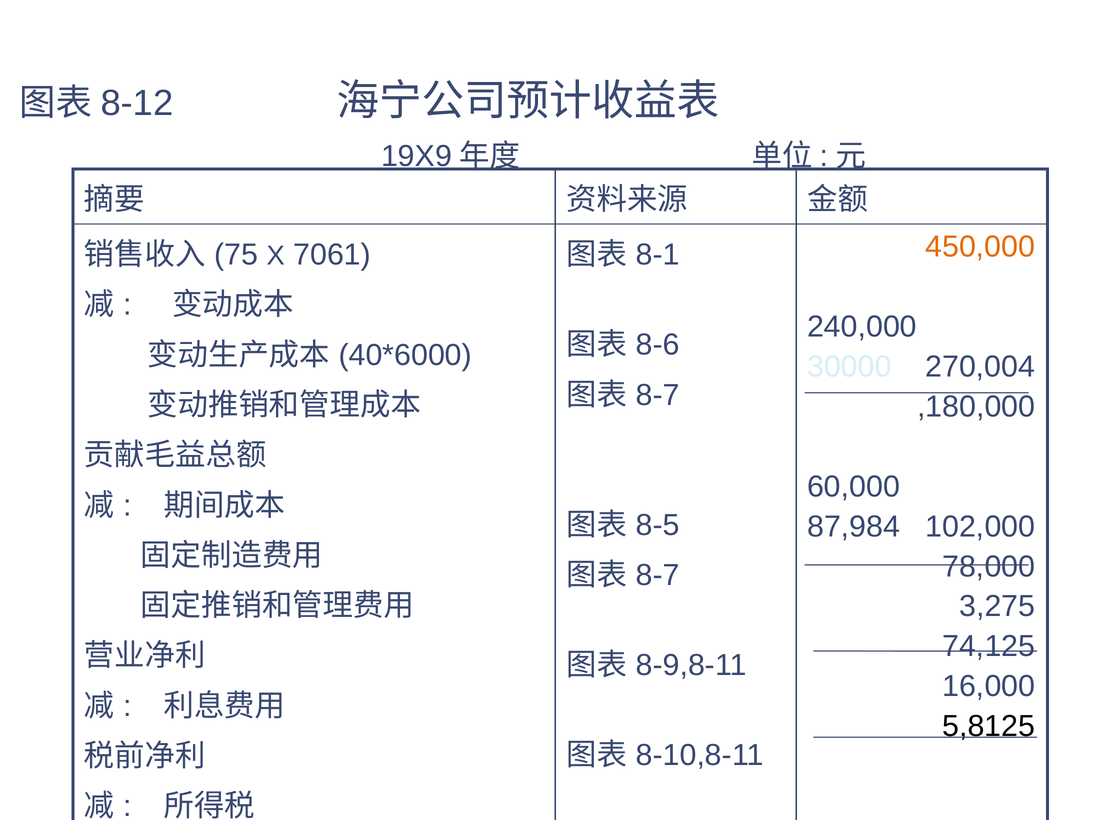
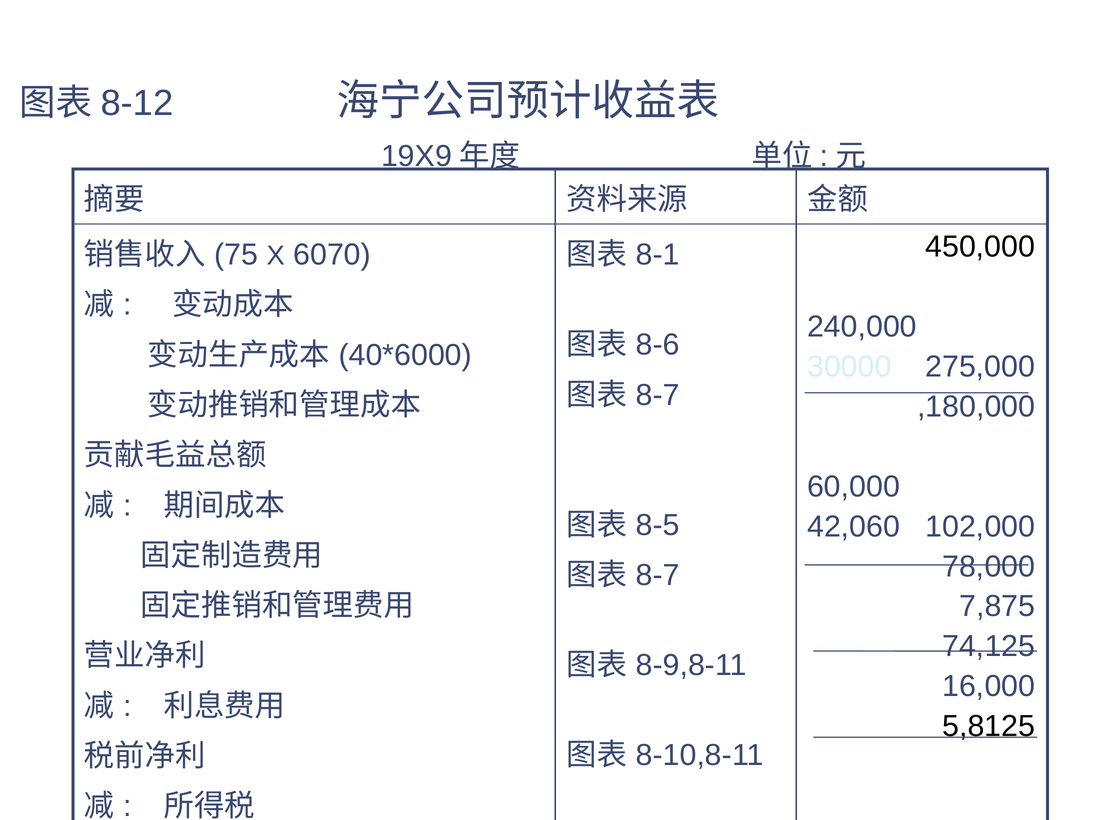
450,000 colour: orange -> black (980, 247)
7061: 7061 -> 6070 (332, 255)
270,004: 270,004 -> 275,000 (980, 367)
87,984: 87,984 -> 42,060 (854, 526)
3,275: 3,275 -> 7,875 (997, 606)
